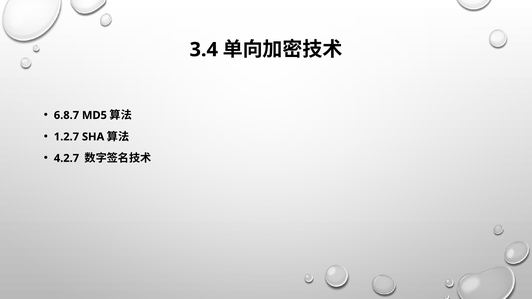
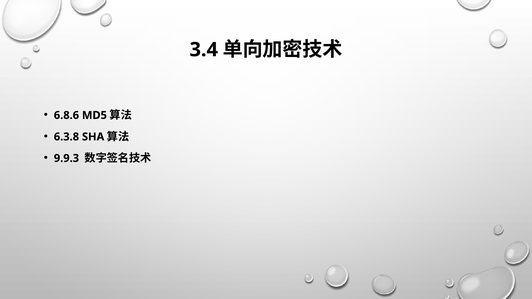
6.8.7: 6.8.7 -> 6.8.6 (66, 115)
1.2.7: 1.2.7 -> 6.3.8 (66, 137)
4.2.7: 4.2.7 -> 9.9.3 (66, 158)
